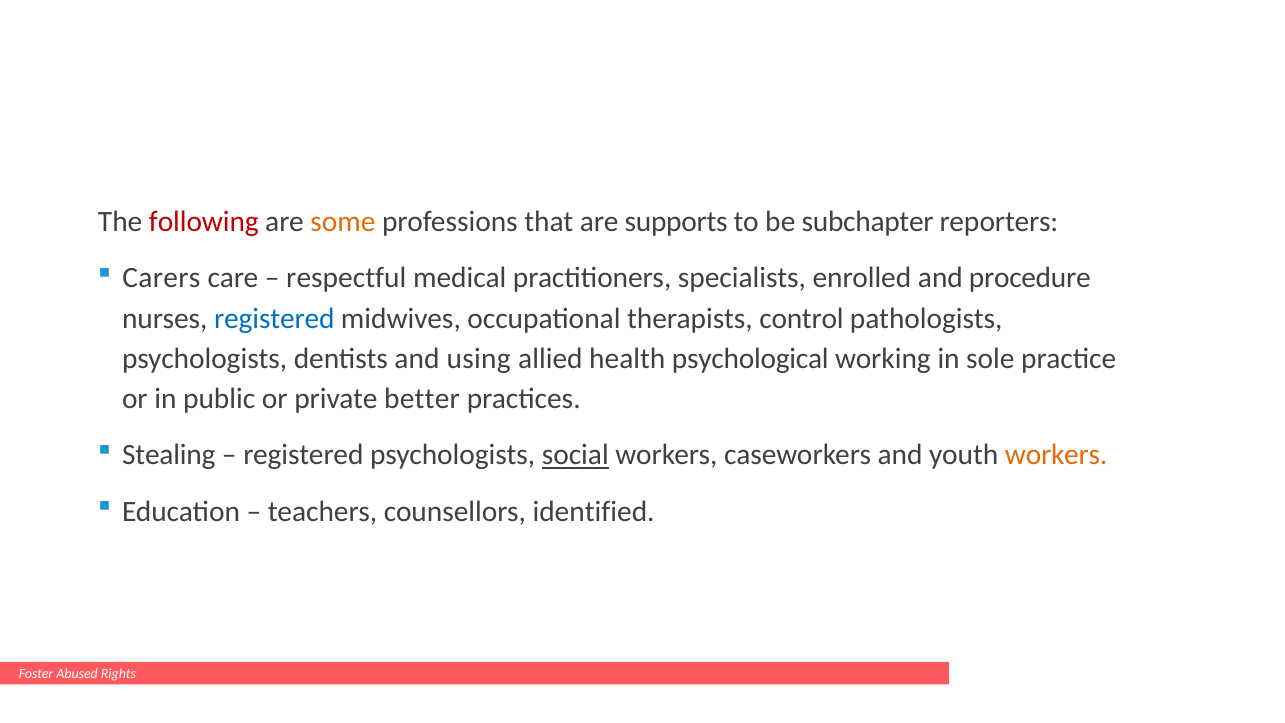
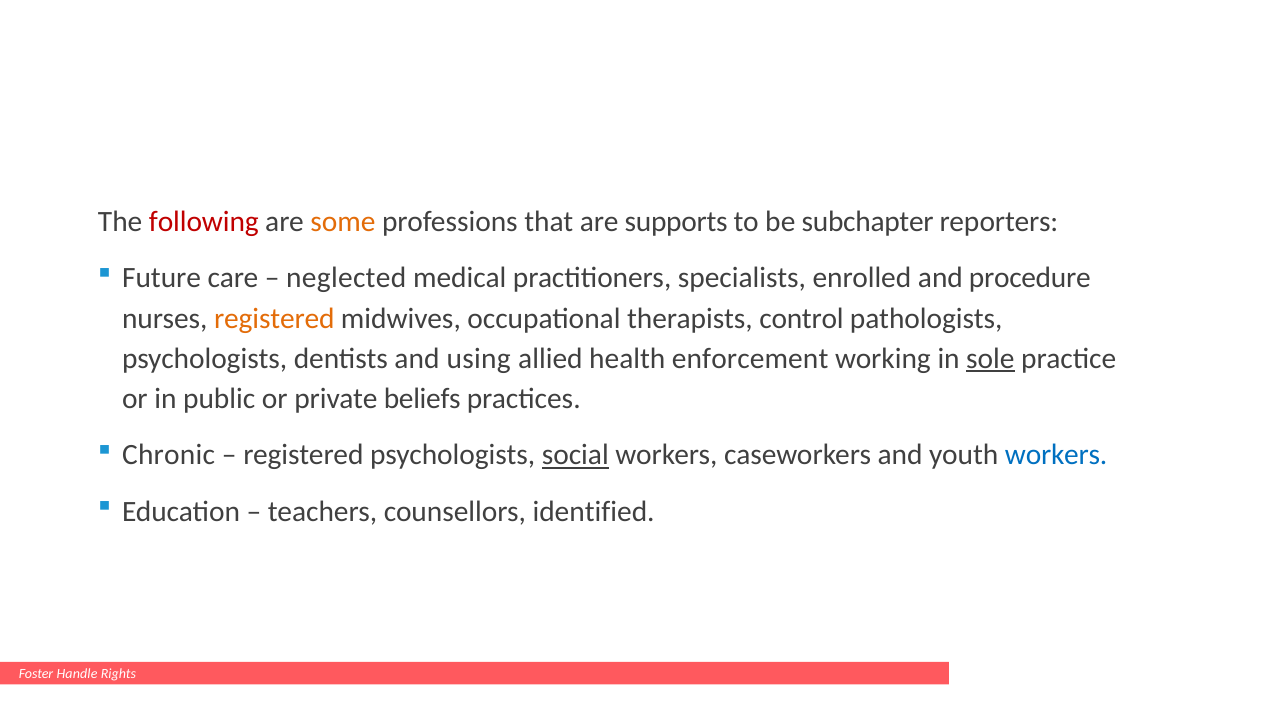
Carers: Carers -> Future (162, 278)
respectful: respectful -> neglected (346, 278)
registered colour: blue -> orange (274, 318)
psychological: psychological -> enforcement (750, 359)
sole underline: none -> present (990, 359)
better: better -> beliefs (422, 399)
Stealing: Stealing -> Chronic (169, 455)
workers colour: orange -> blue (1056, 455)
Abused: Abused -> Handle (77, 674)
